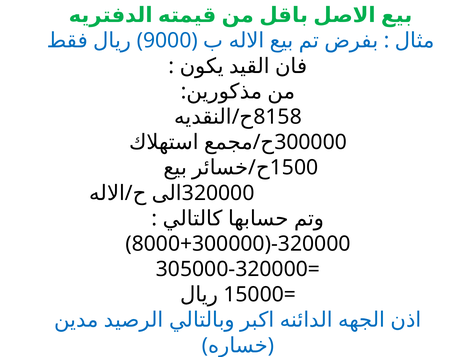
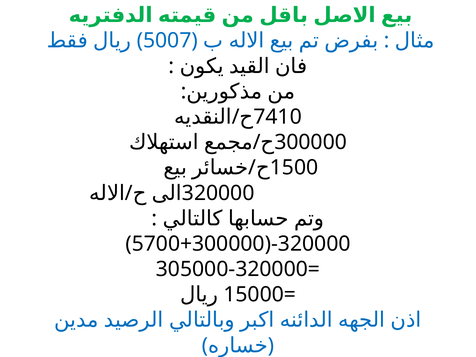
9000: 9000 -> 5007 (167, 41)
8158: 8158 -> 7410 (278, 117)
8000: 8000 -> 5700 (156, 244)
